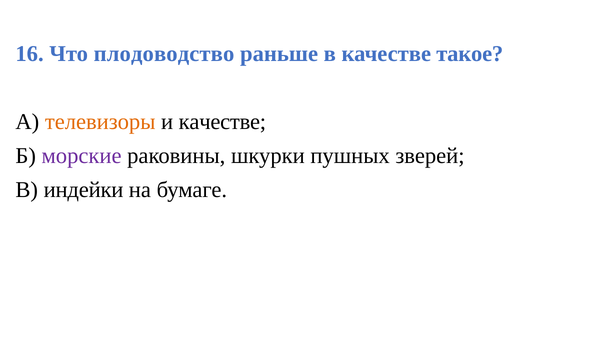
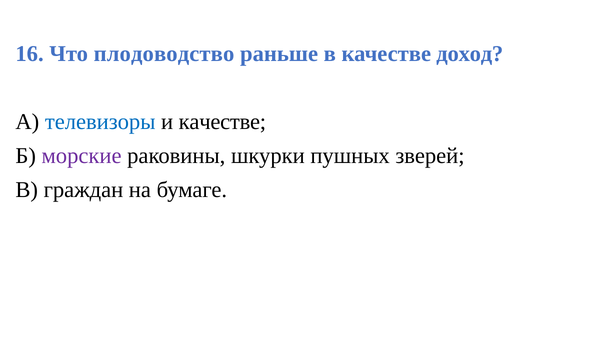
такое: такое -> доход (470, 54)
телевизоры colour: orange -> blue (100, 122)
индейки: индейки -> граждан (83, 190)
